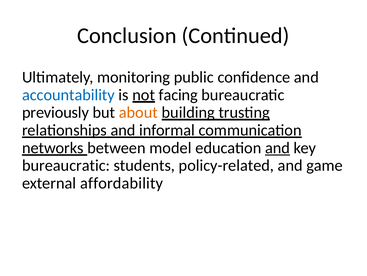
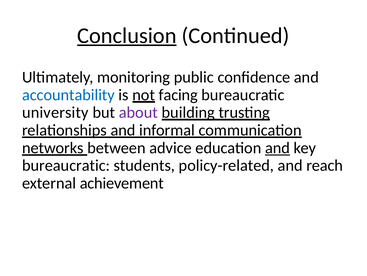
Conclusion underline: none -> present (127, 36)
previously: previously -> university (55, 112)
about colour: orange -> purple (138, 112)
model: model -> advice (171, 147)
game: game -> reach (325, 165)
affordability: affordability -> achievement (122, 183)
